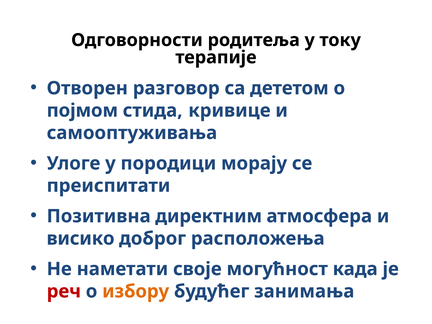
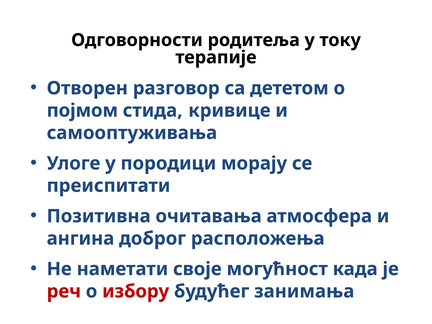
директним: директним -> очитавања (209, 216)
висико: висико -> ангина (80, 239)
избору colour: orange -> red (136, 291)
